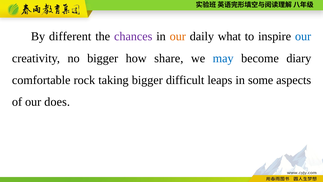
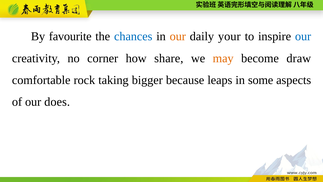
different: different -> favourite (70, 36)
chances colour: purple -> blue (133, 36)
what: what -> your (229, 36)
no bigger: bigger -> corner (103, 58)
may colour: blue -> orange (223, 58)
diary: diary -> draw (299, 58)
difficult: difficult -> because (185, 80)
